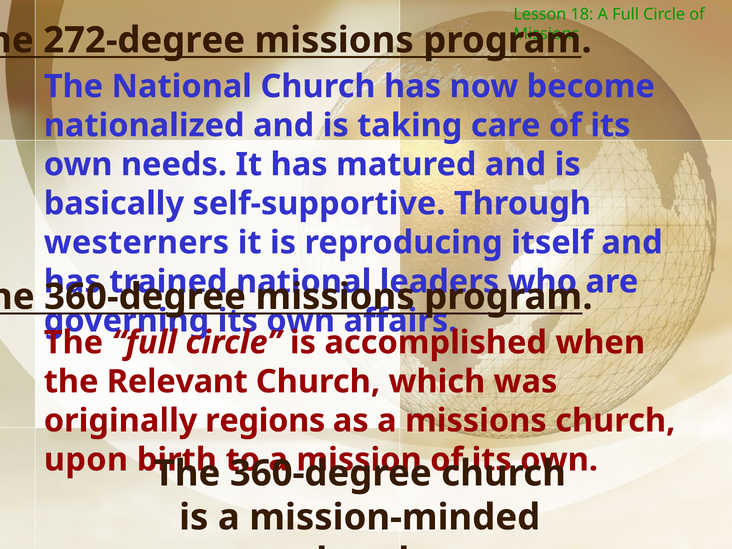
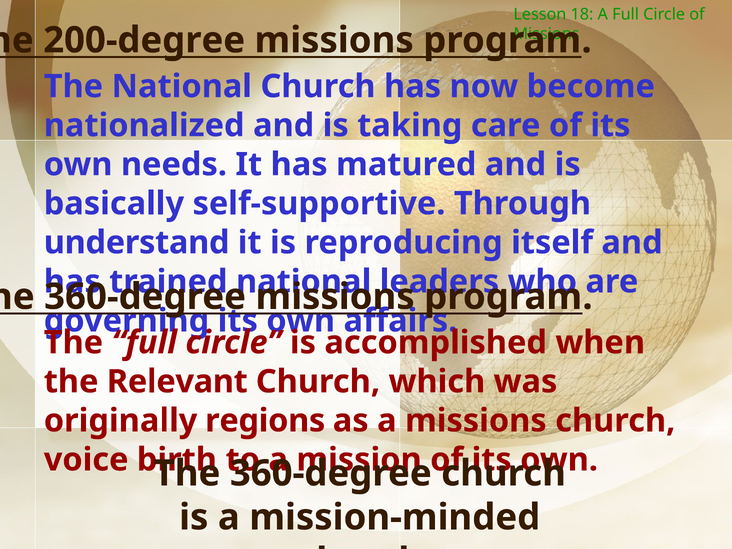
272-degree: 272-degree -> 200-degree (144, 40)
westerners: westerners -> understand (137, 243)
upon: upon -> voice (86, 460)
